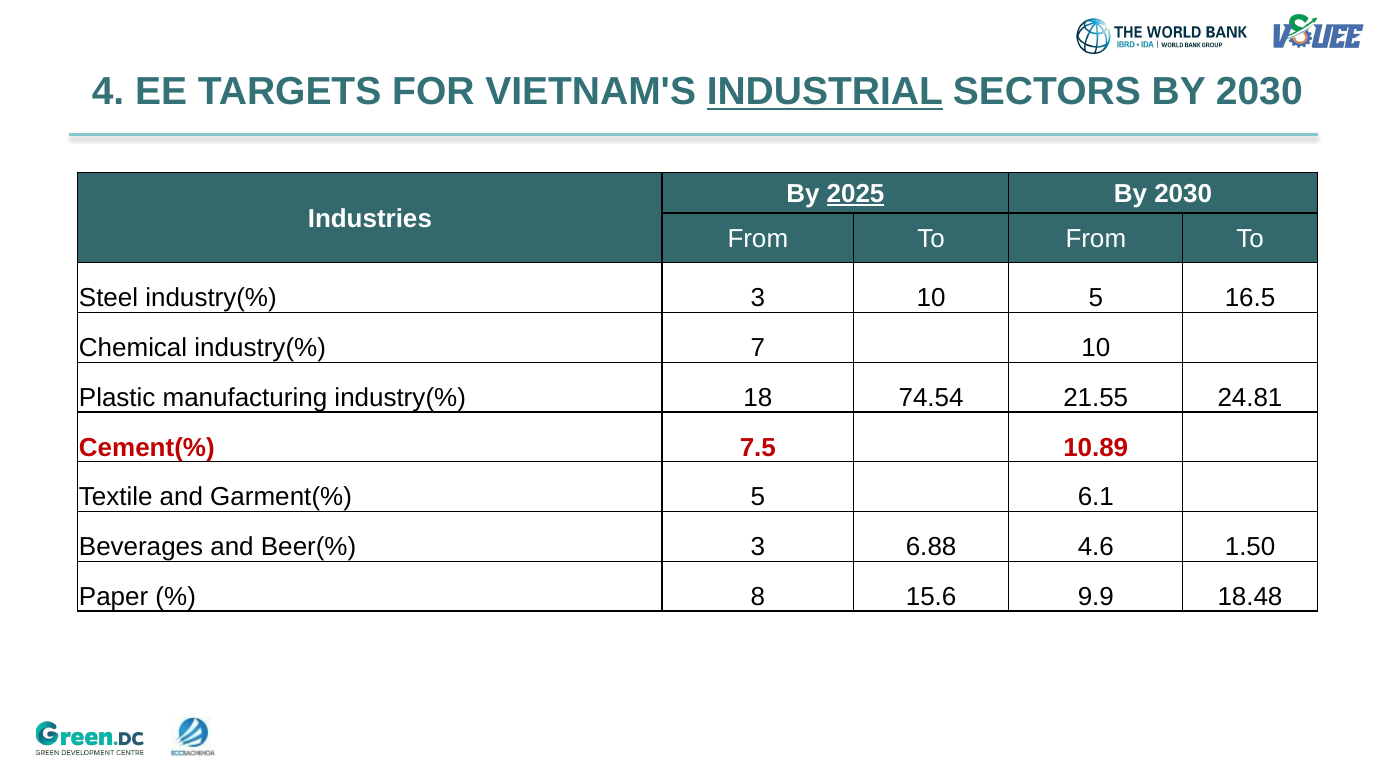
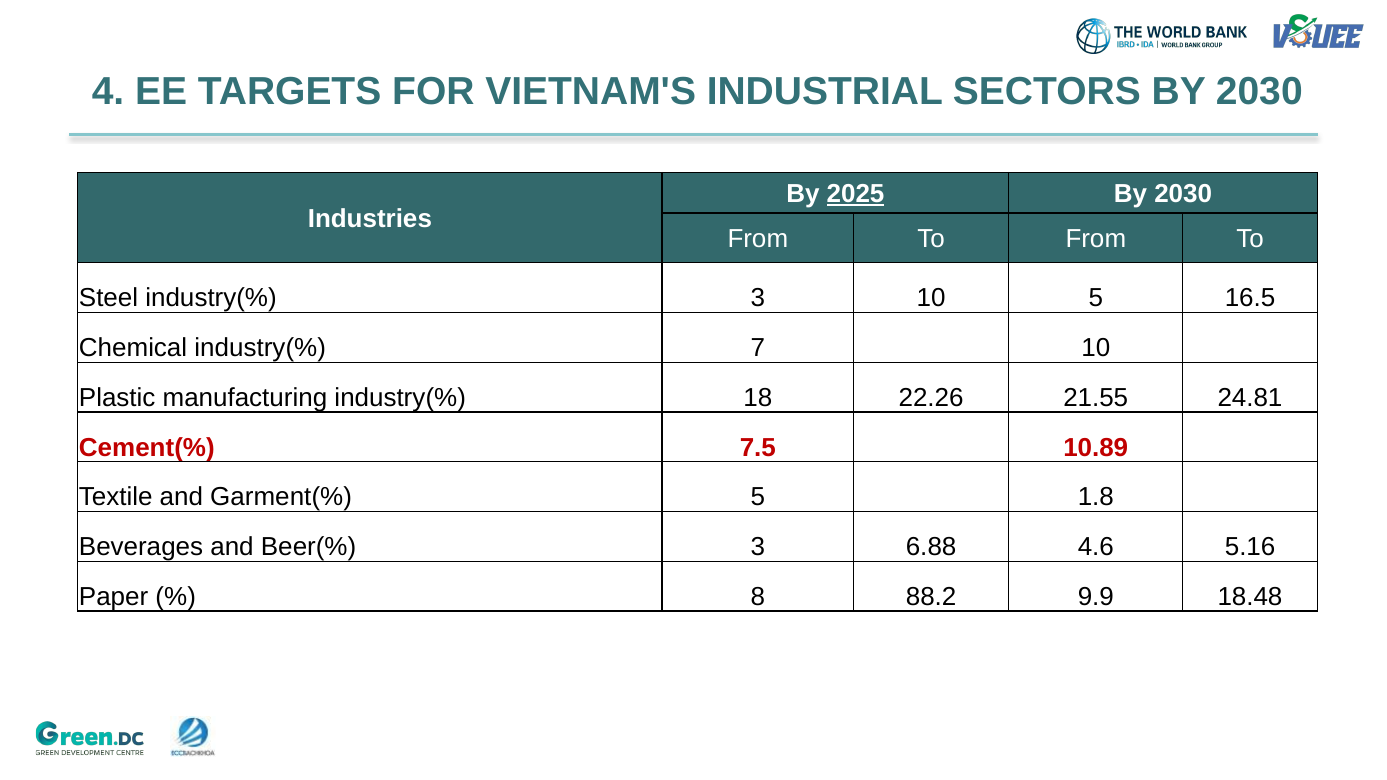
INDUSTRIAL underline: present -> none (825, 92)
74.54: 74.54 -> 22.26 (931, 398)
6.1: 6.1 -> 1.8 (1096, 497)
1.50: 1.50 -> 5.16 (1250, 547)
15.6: 15.6 -> 88.2 (931, 597)
